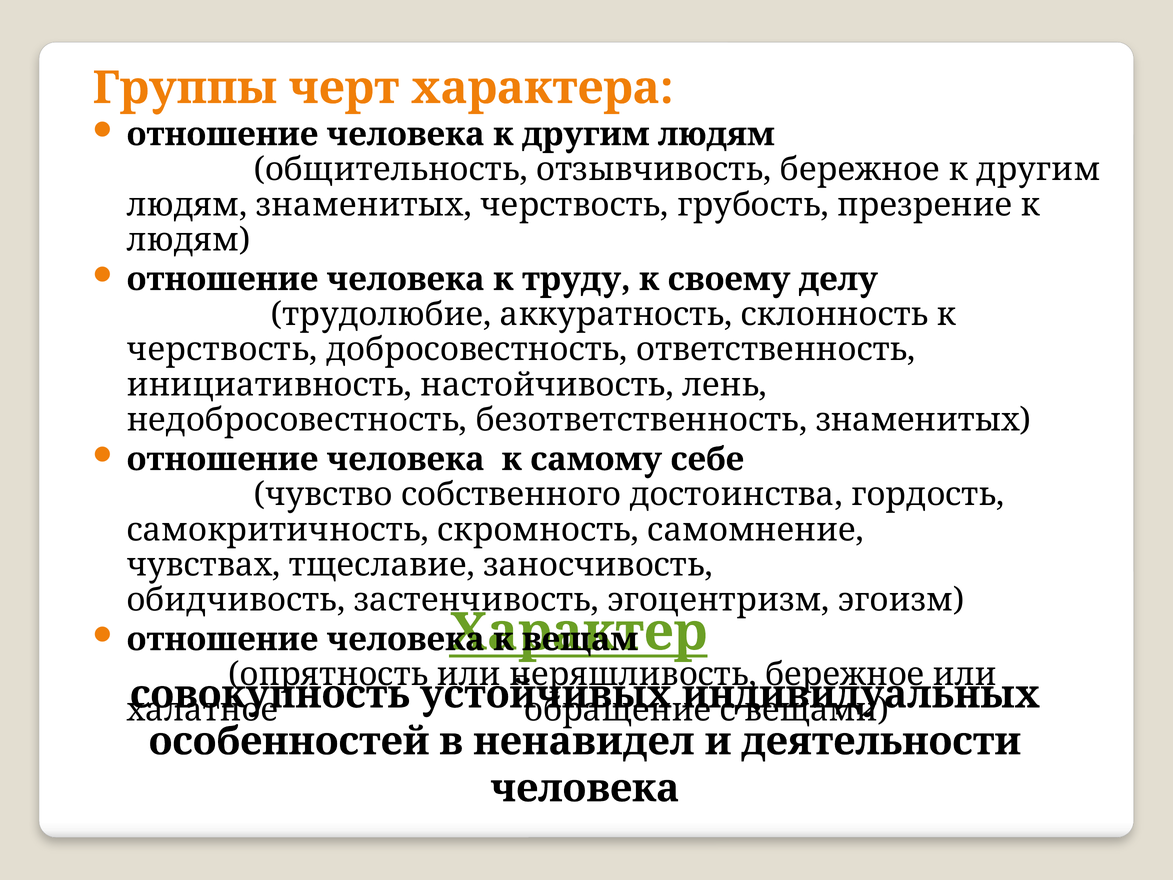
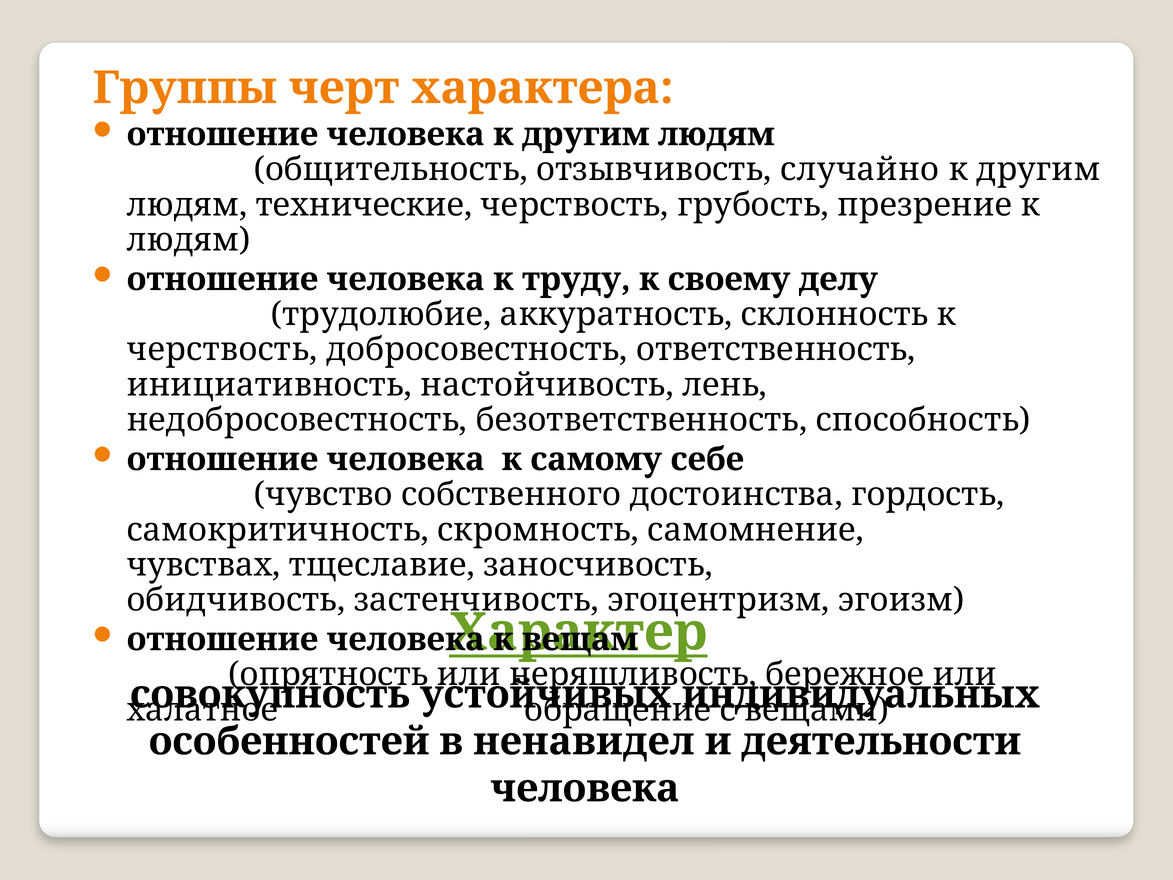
отзывчивость бережное: бережное -> случайно (860, 170)
людям знаменитых: знаменитых -> технические (364, 205)
безответственность знаменитых: знаменитых -> способность (923, 420)
